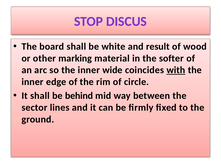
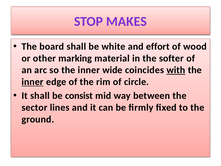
DISCUS: DISCUS -> MAKES (126, 21)
result: result -> effort (158, 46)
inner underline: none -> present (32, 82)
behind: behind -> consist (79, 96)
